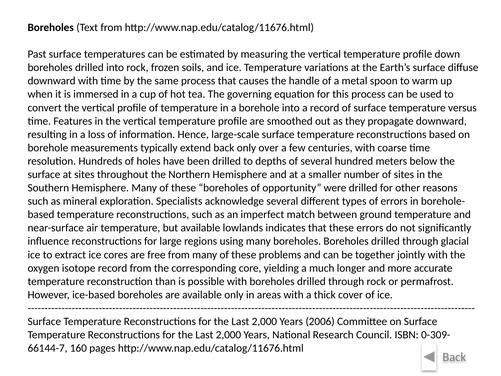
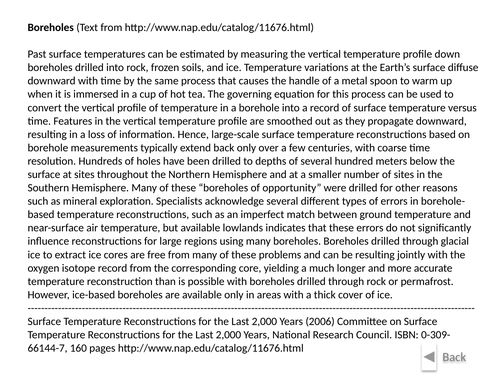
be together: together -> resulting (375, 255)
